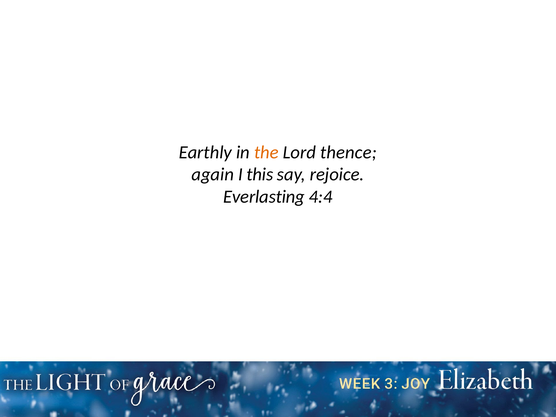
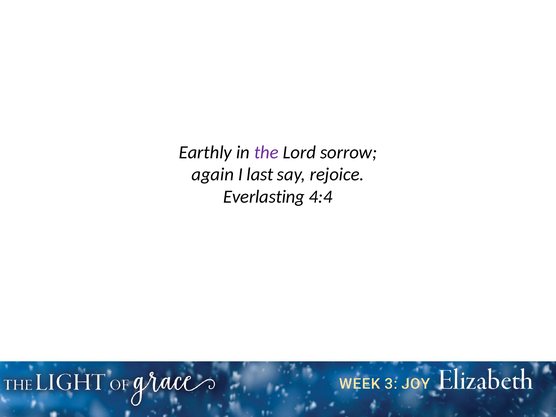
the colour: orange -> purple (266, 152)
thence: thence -> sorrow (349, 152)
this: this -> last (260, 174)
